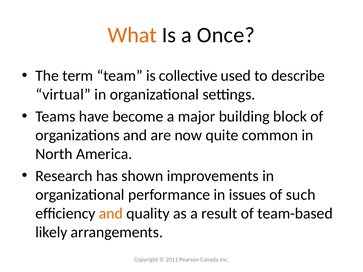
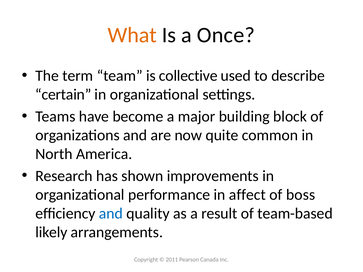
virtual: virtual -> certain (63, 95)
issues: issues -> affect (247, 195)
such: such -> boss (301, 195)
and colour: orange -> blue (111, 214)
